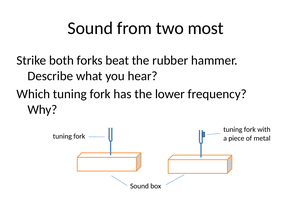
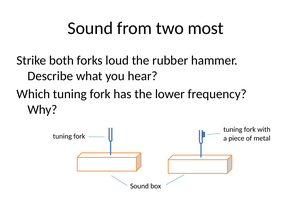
beat: beat -> loud (117, 60)
